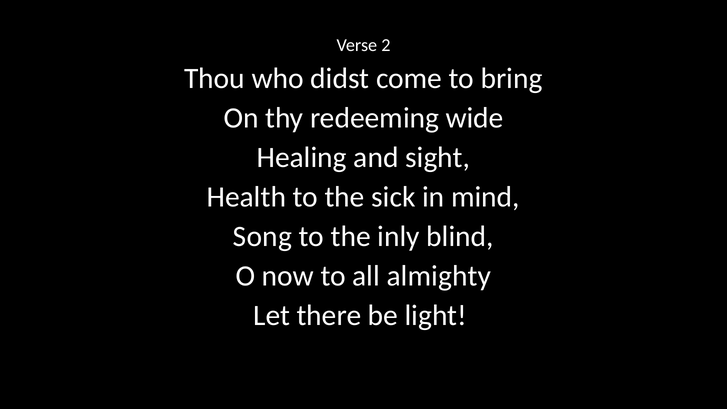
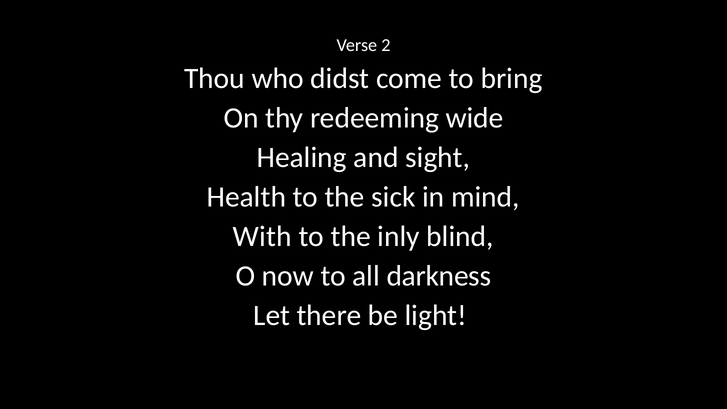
Song: Song -> With (262, 236)
almighty: almighty -> darkness (439, 276)
